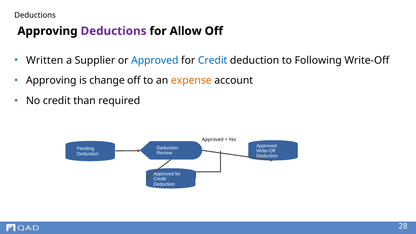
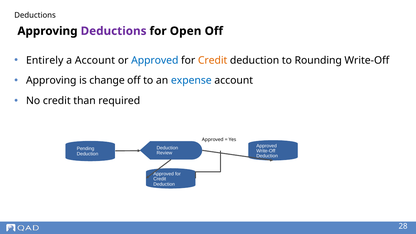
Allow: Allow -> Open (186, 31)
Written: Written -> Entirely (45, 60)
a Supplier: Supplier -> Account (95, 60)
Credit colour: blue -> orange (213, 60)
Following: Following -> Rounding (318, 60)
expense colour: orange -> blue (191, 81)
